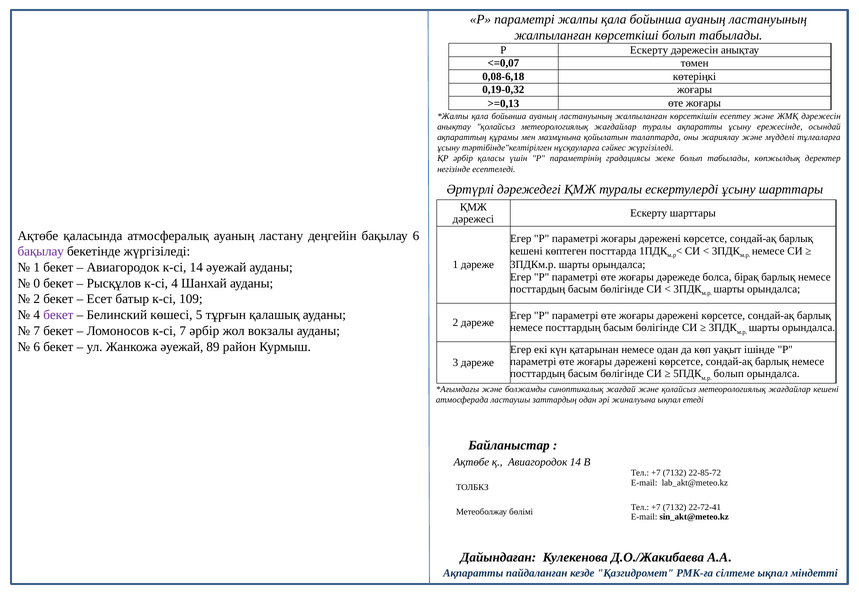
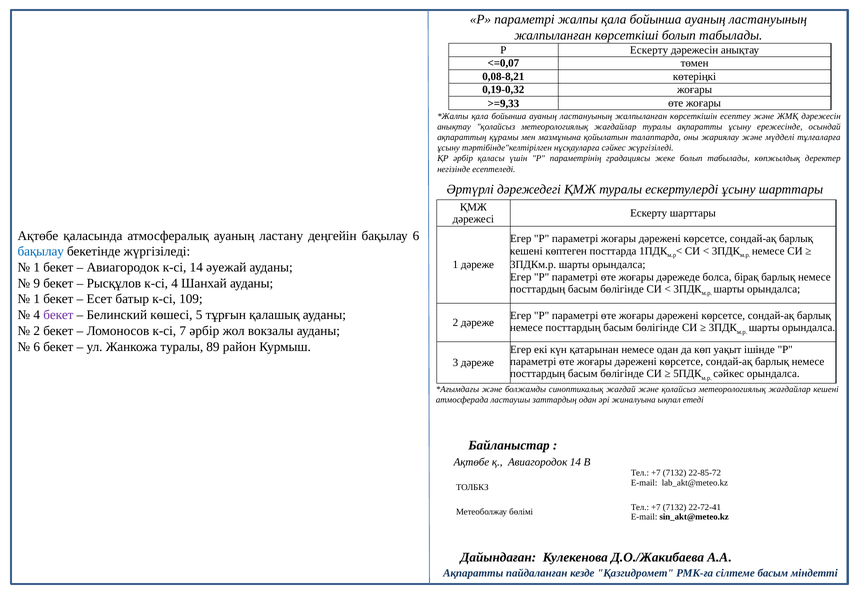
0,08-6,18: 0,08-6,18 -> 0,08-8,21 (503, 77)
>=0,13: >=0,13 -> >=9,33 (503, 104)
бақылау colour: purple -> blue (41, 252)
0: 0 -> 9 (37, 284)
2: 2 -> 1 (37, 299)
7: 7 -> 2 (37, 331)
Жанкожа әуежай: әуежай -> туралы (182, 347)
болып: болып -> сәйкес (729, 374)
сілтеме ықпал: ықпал -> басым (773, 574)
